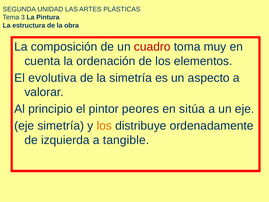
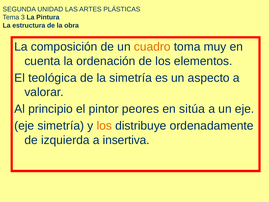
cuadro colour: red -> orange (152, 47)
evolutiva: evolutiva -> teológica (52, 78)
tangible: tangible -> insertiva (126, 140)
